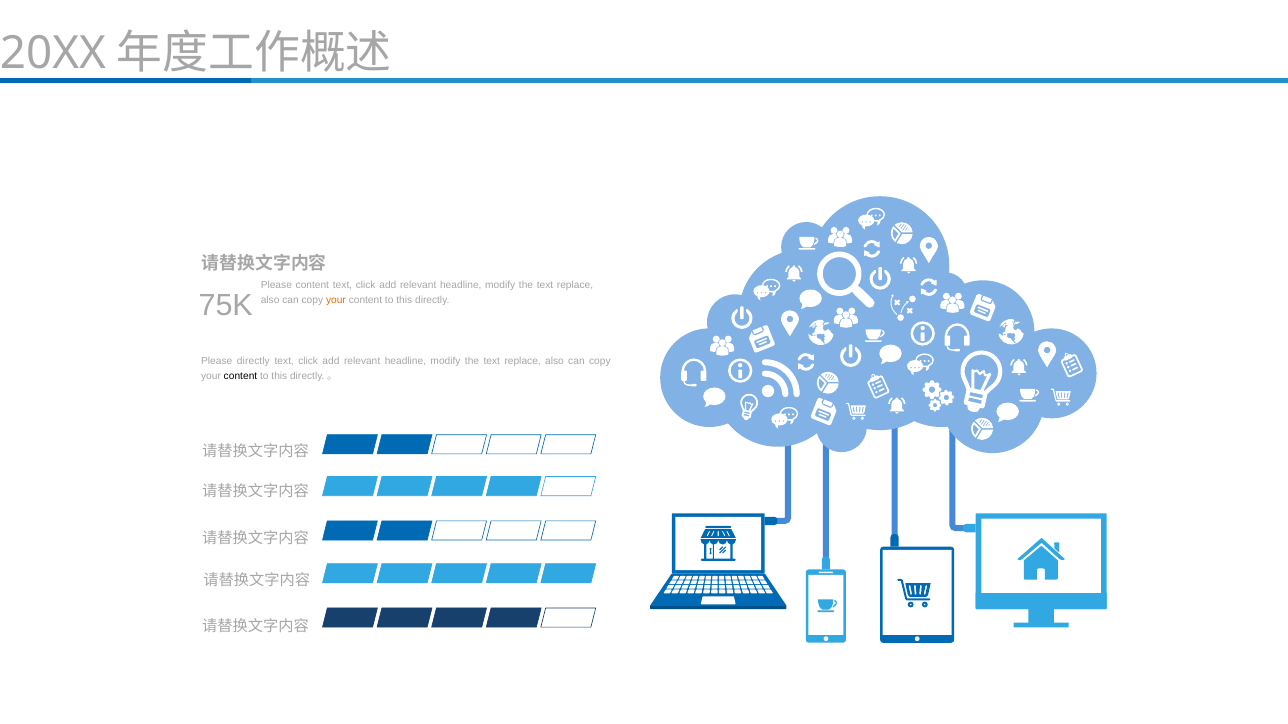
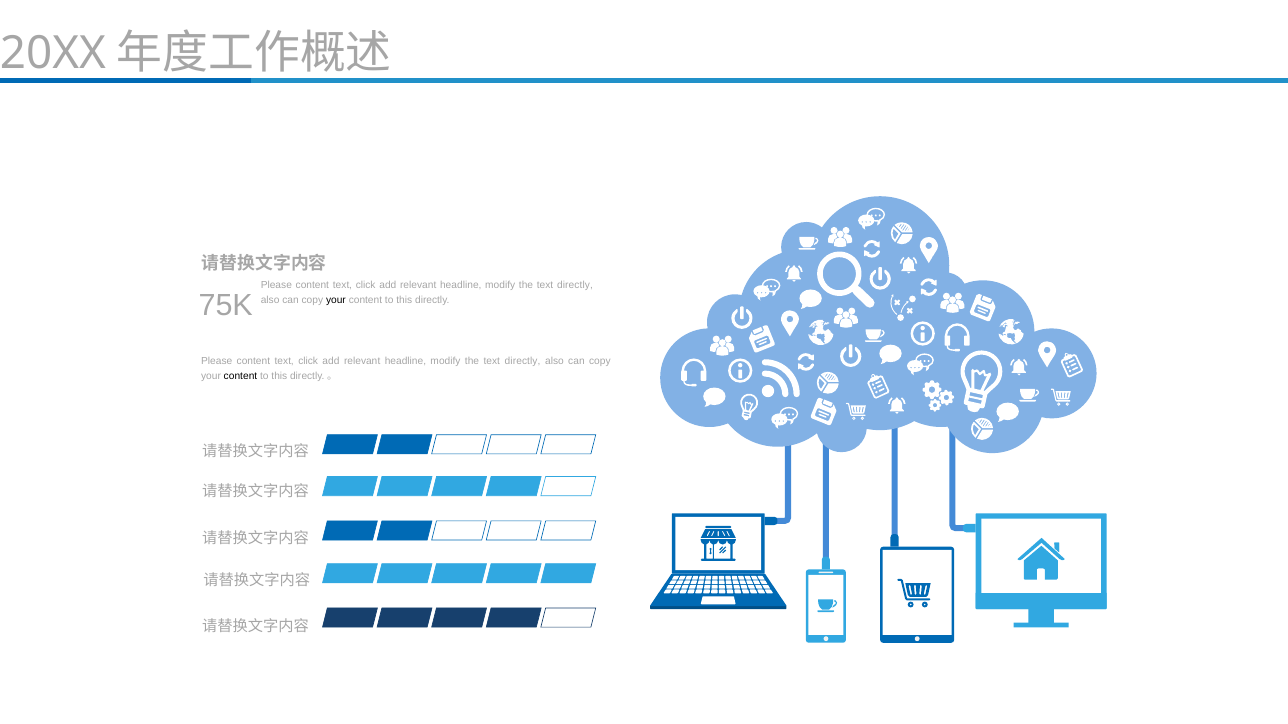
replace: replace -> directly (575, 286)
your colour: orange -> black (336, 300)
directly: directly -> content (253, 362)
replace: replace -> directly (523, 362)
